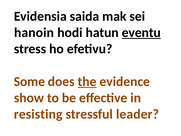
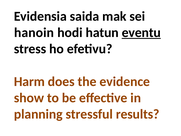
Some: Some -> Harm (29, 81)
the underline: present -> none (87, 81)
resisting: resisting -> planning (38, 114)
leader: leader -> results (138, 114)
